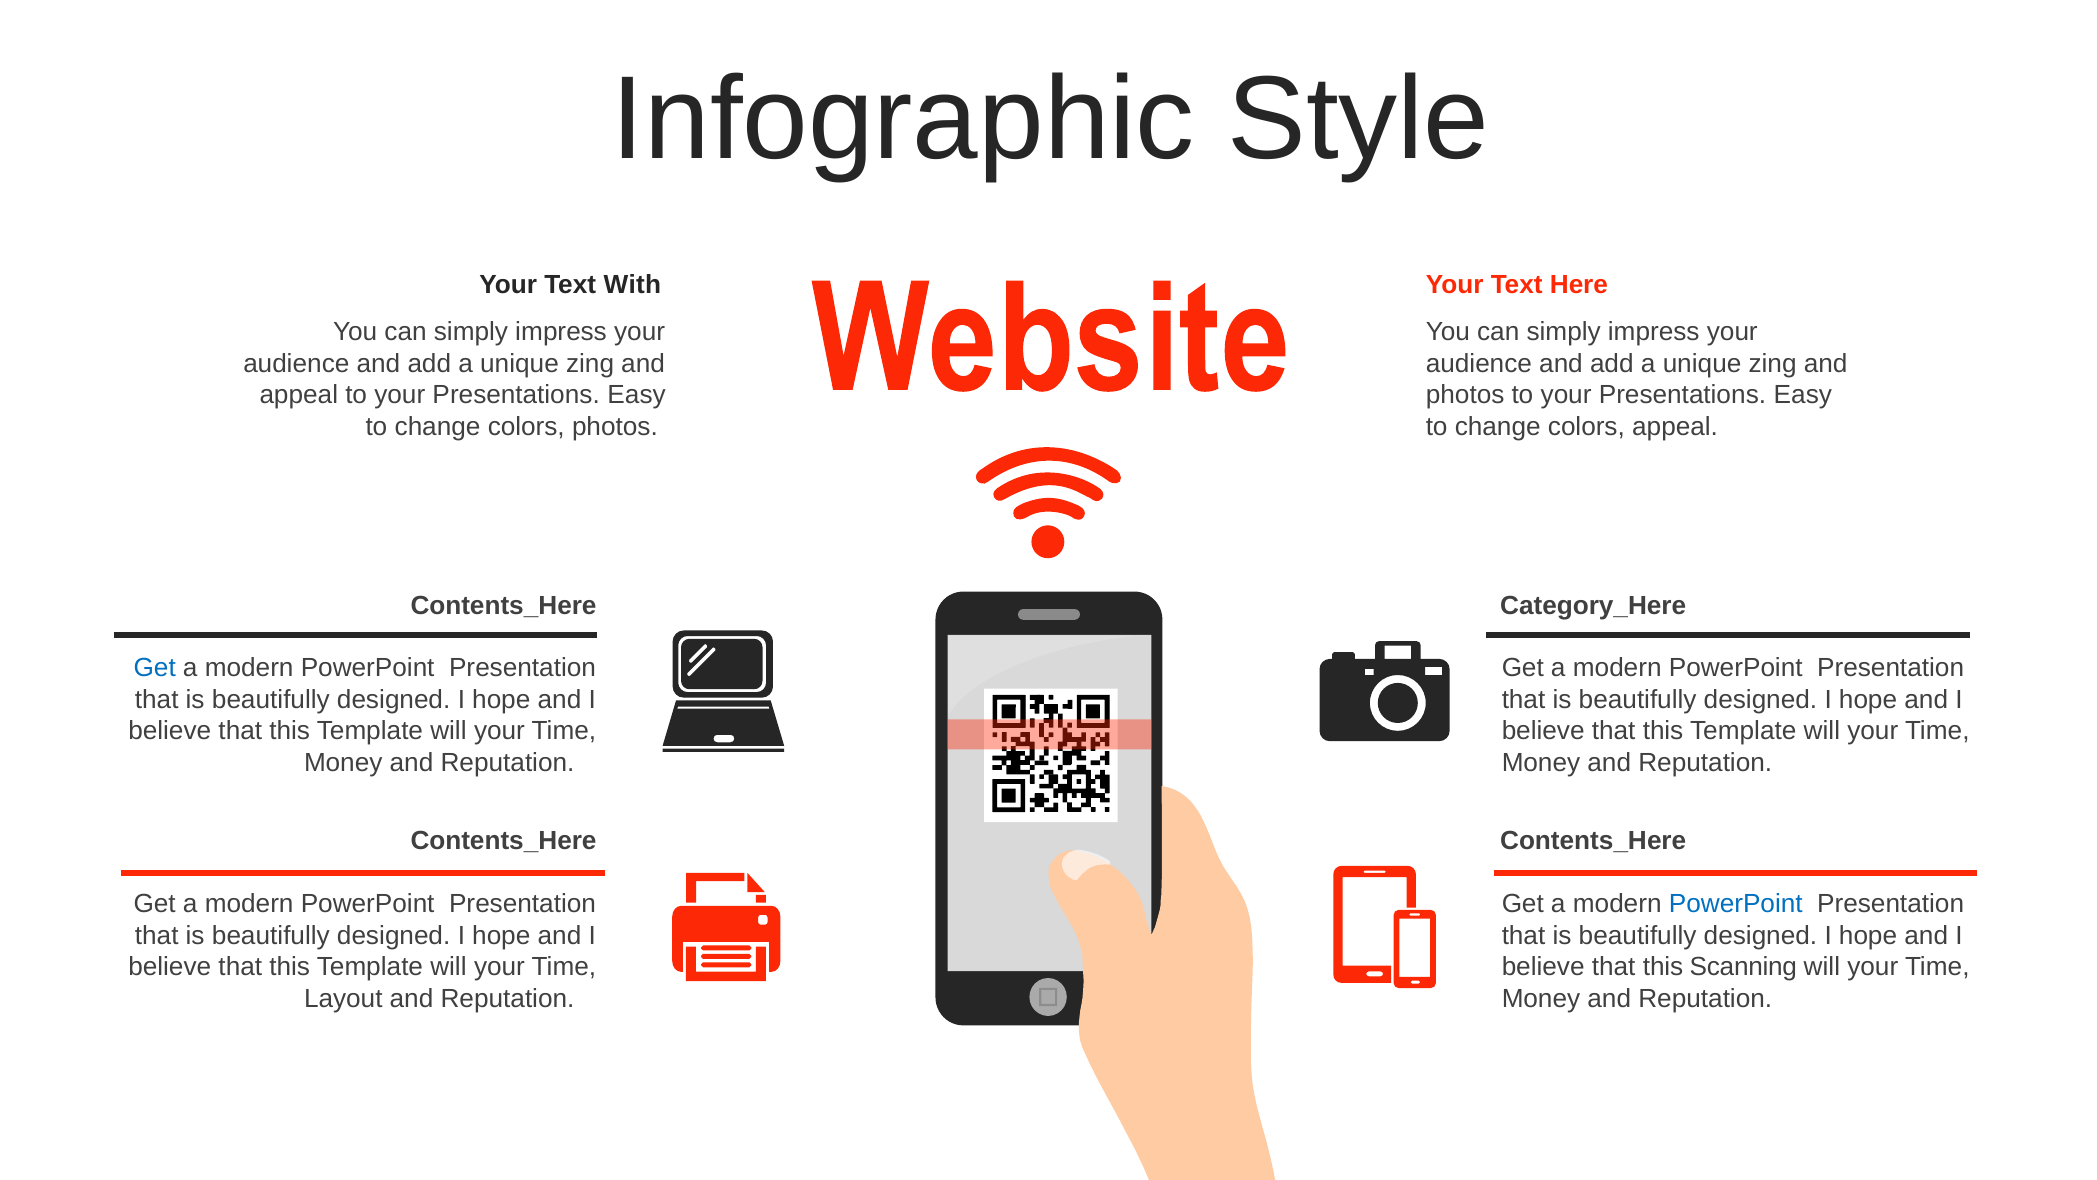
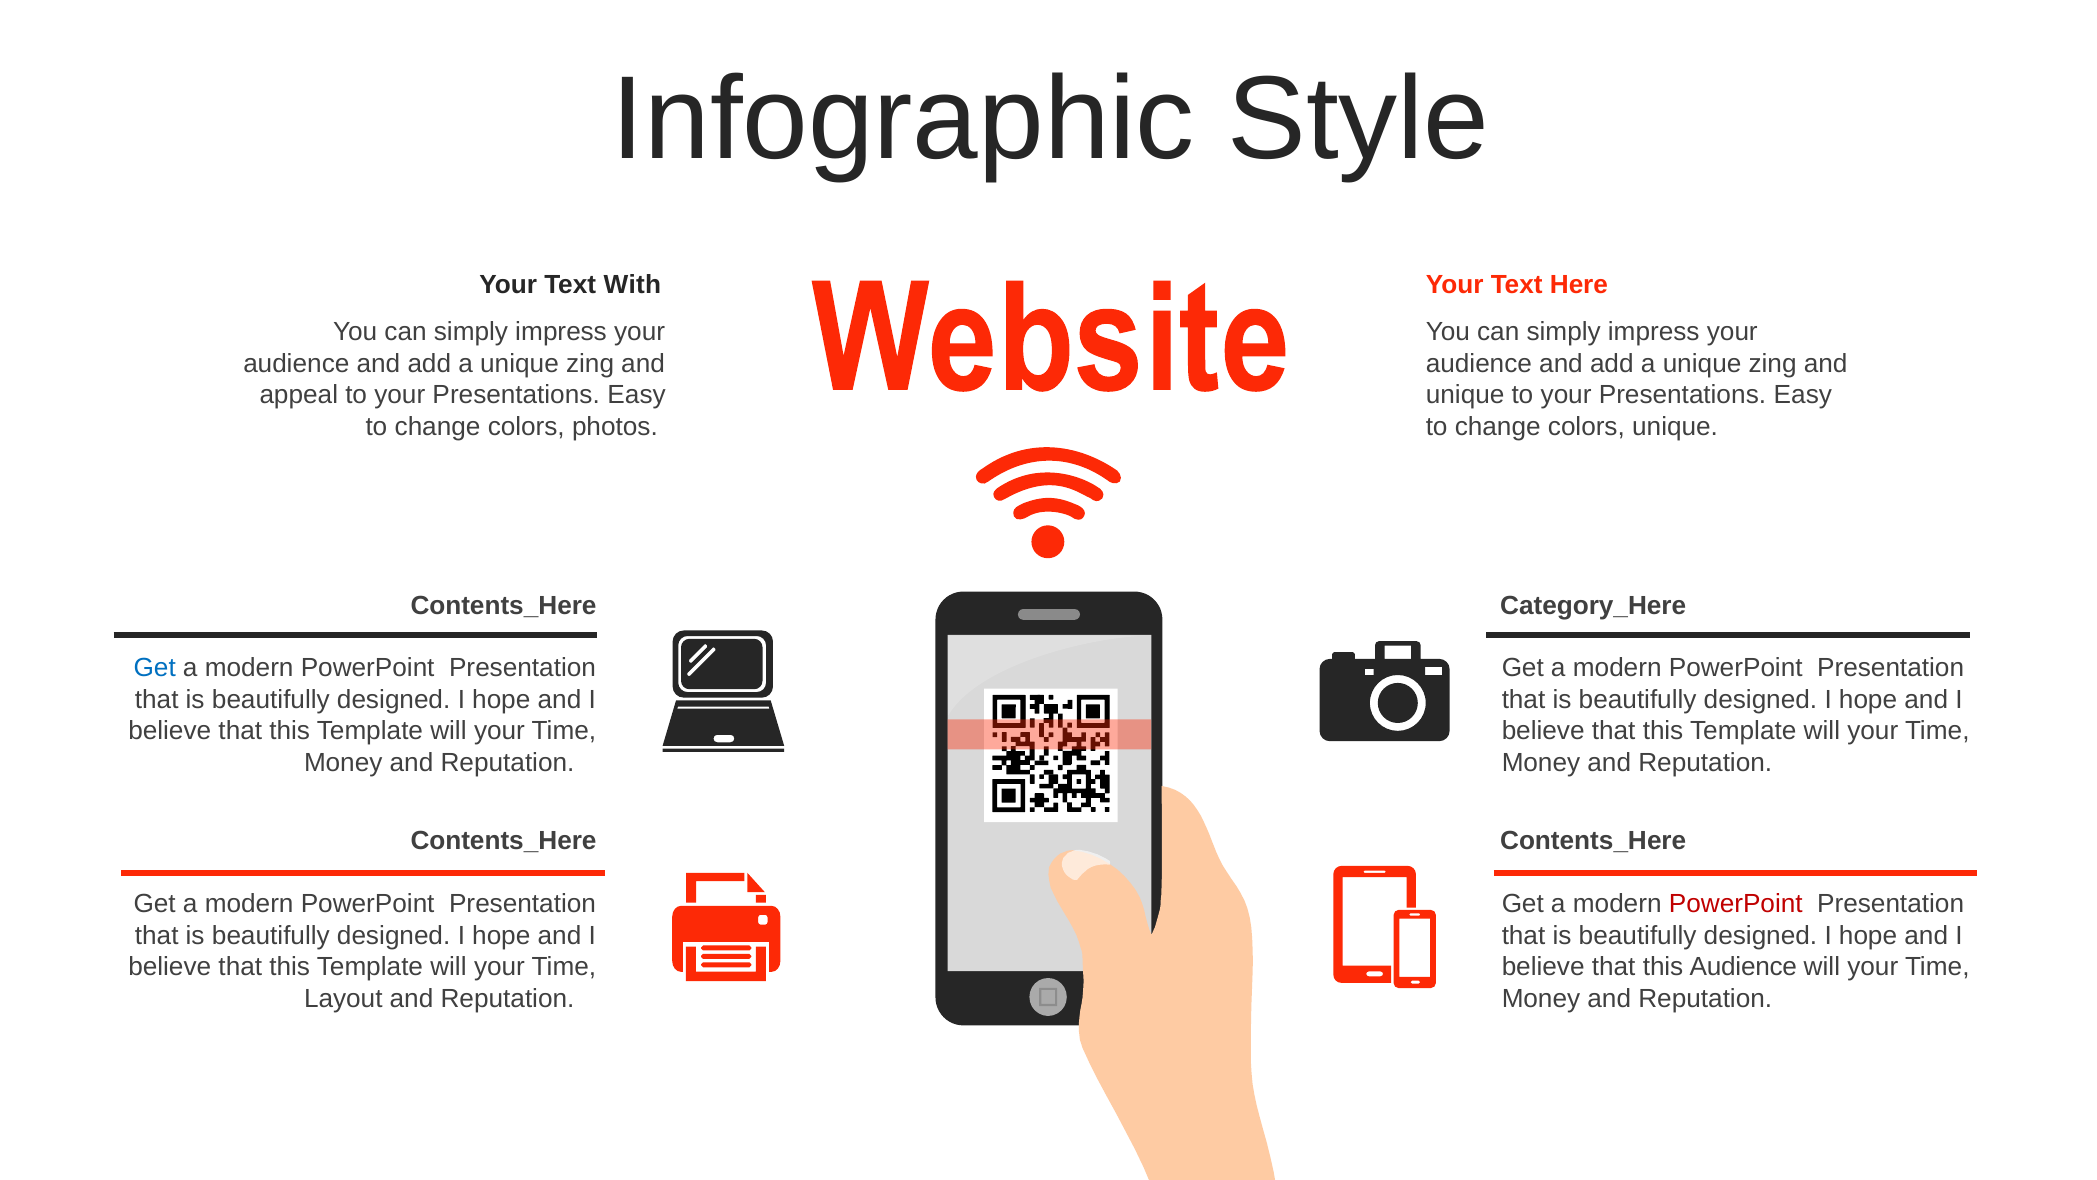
photos: photos -> unique (1465, 395)
colors appeal: appeal -> unique (1675, 427)
PowerPoint colour: blue -> red (1736, 904)
this Scanning: Scanning -> Audience (1743, 967)
